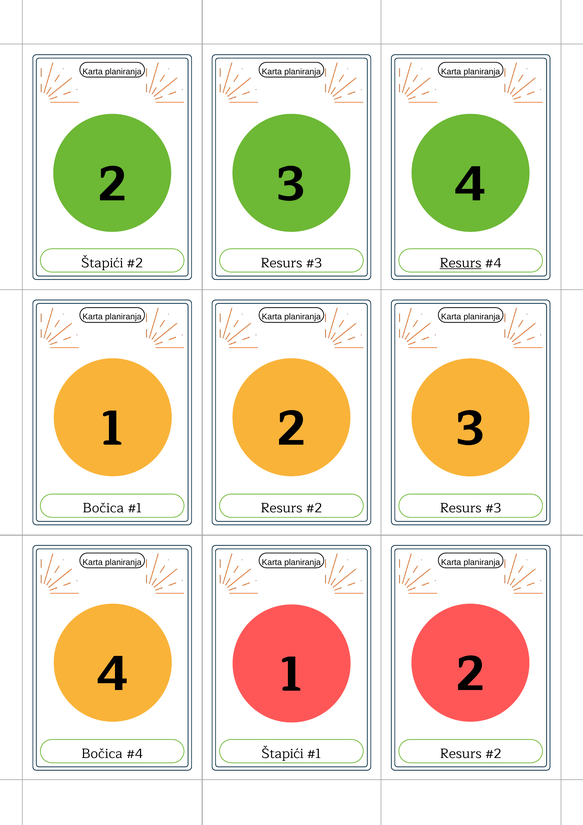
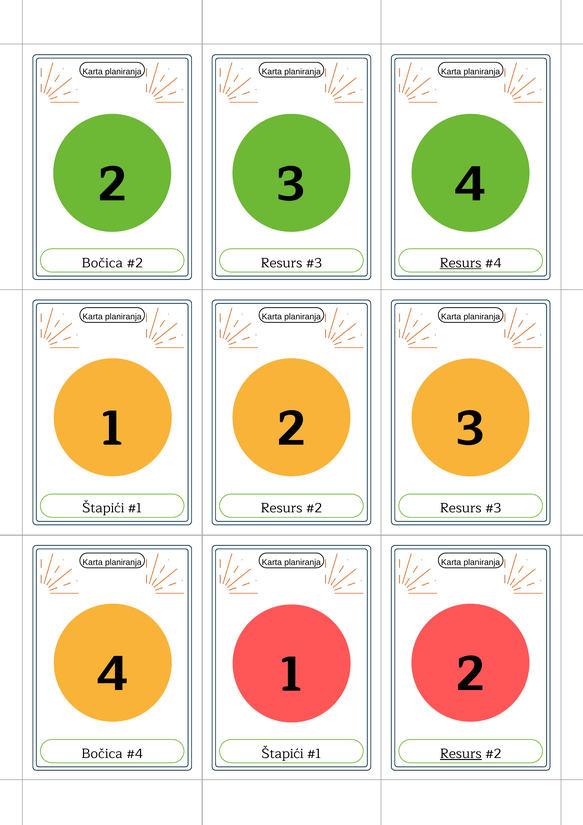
Štapići: Štapići -> Bočica (102, 263)
Bočica: Bočica -> Štapići (103, 508)
Resurs underline: none -> present (461, 753)
